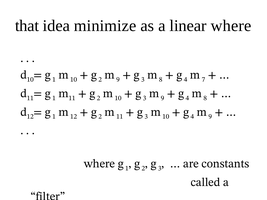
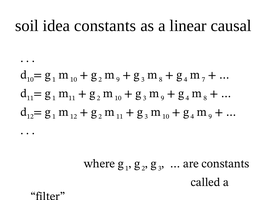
that: that -> soil (27, 26)
idea minimize: minimize -> constants (105, 26)
linear where: where -> causal (231, 26)
